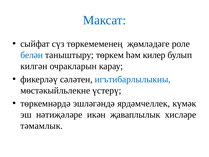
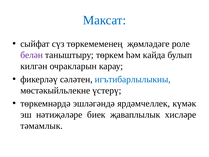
белән colour: blue -> purple (32, 55)
килер: килер -> кайда (154, 55)
икән: икән -> биек (96, 114)
